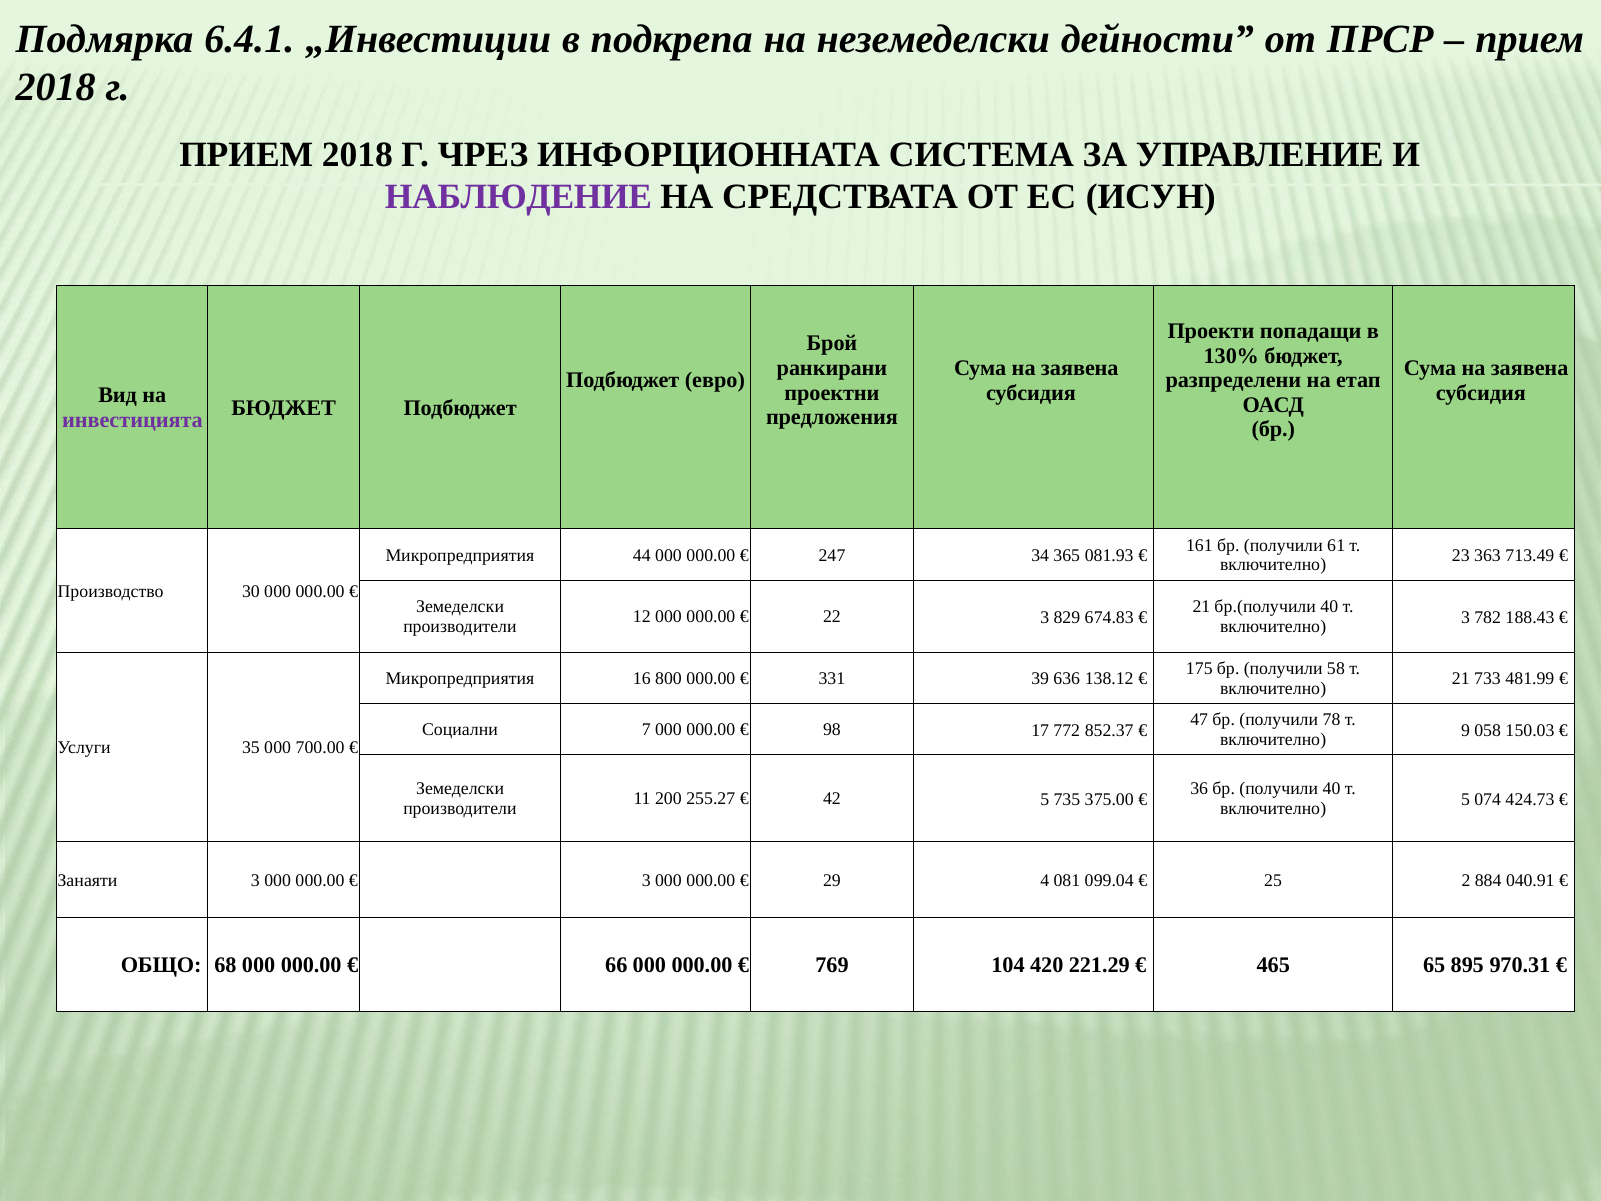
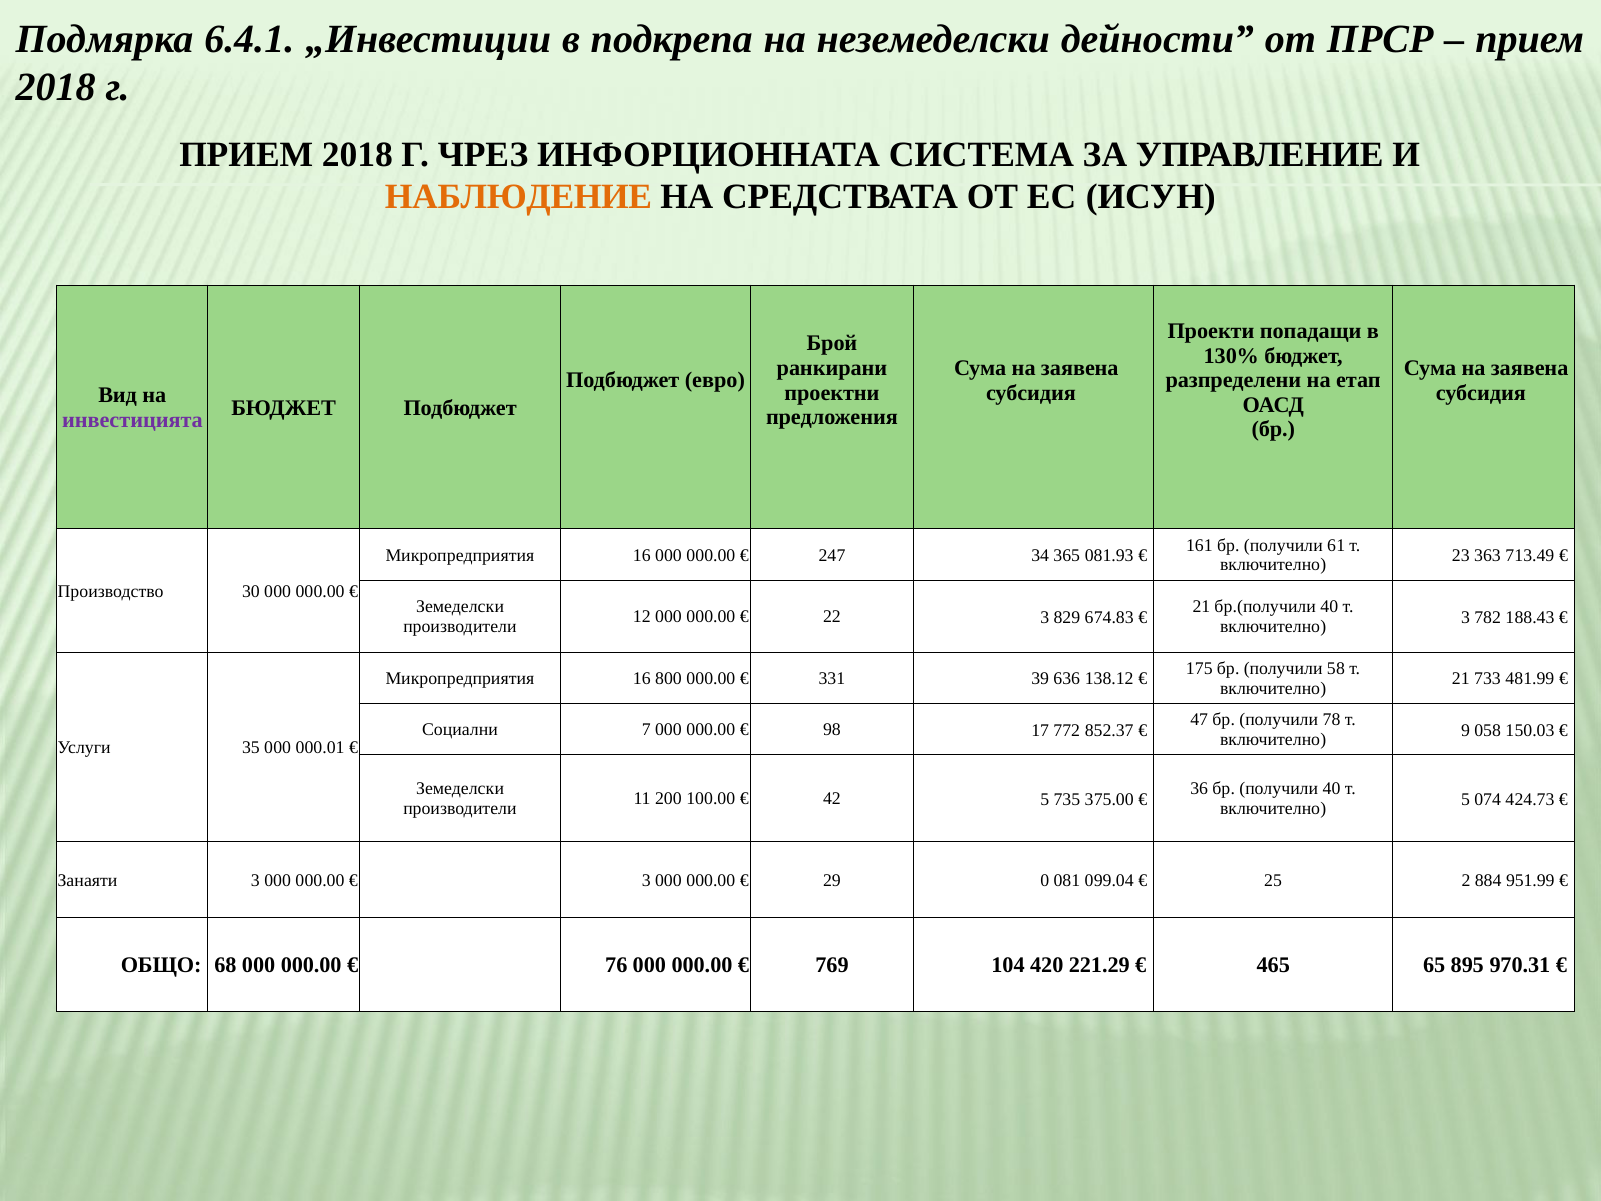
НАБЛЮДЕНИЕ colour: purple -> orange (519, 197)
44: 44 -> 16 (642, 555)
700.00: 700.00 -> 000.01 (320, 748)
255.27: 255.27 -> 100.00 (711, 799)
4: 4 -> 0 (1045, 880)
040.91: 040.91 -> 951.99 (1530, 880)
66: 66 -> 76 (616, 965)
